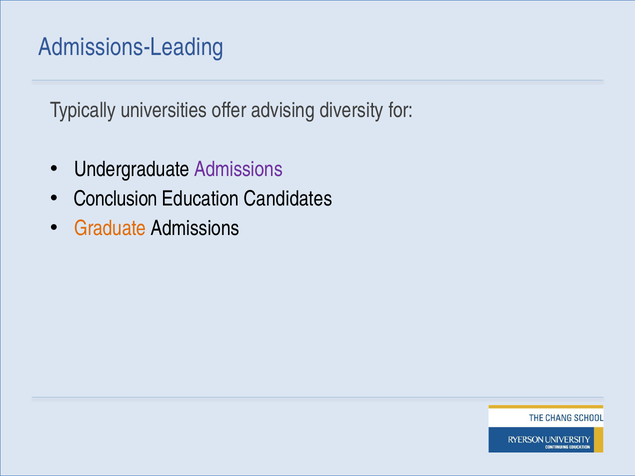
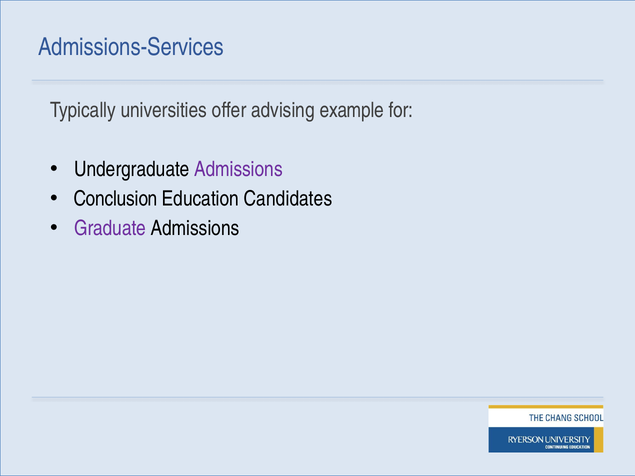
Admissions-Leading: Admissions-Leading -> Admissions-Services (131, 47)
diversity: diversity -> example (352, 110)
Graduate colour: orange -> purple (110, 229)
